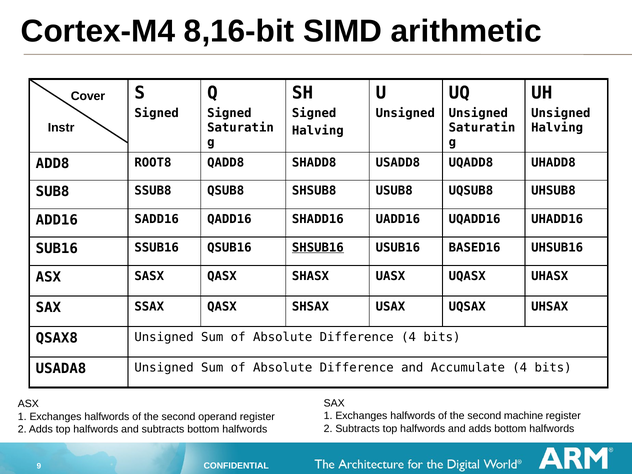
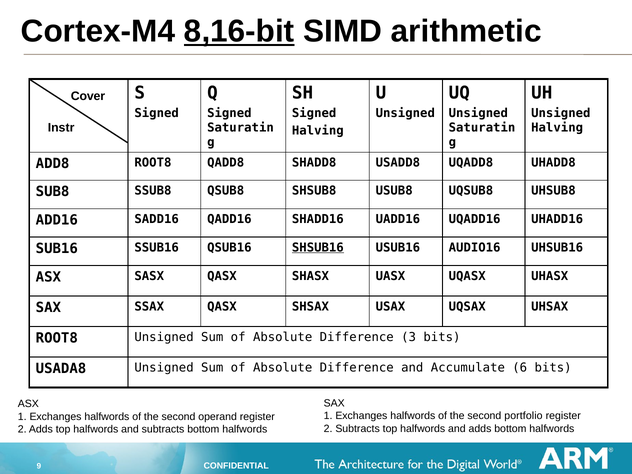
8,16-bit underline: none -> present (239, 31)
BASED16: BASED16 -> AUDIO16 (475, 248)
QSAX8: QSAX8 -> ROOT8 (57, 338)
Difference 4: 4 -> 3 (409, 337)
Accumulate 4: 4 -> 6 (520, 368)
machine: machine -> portfolio (523, 416)
